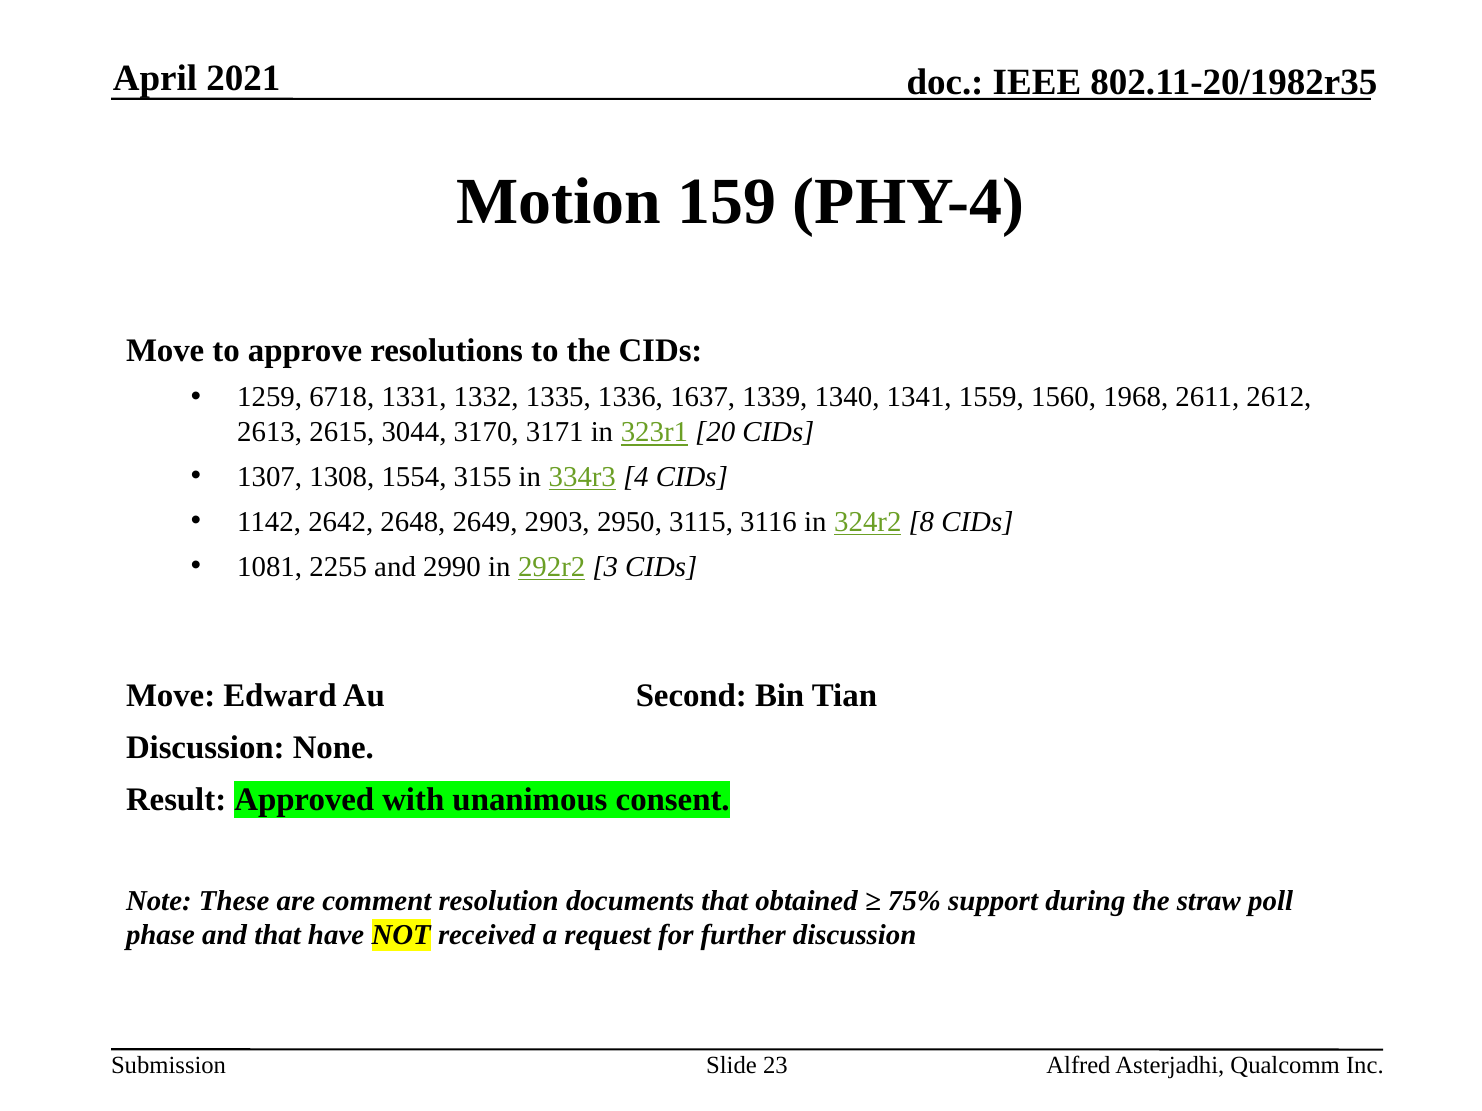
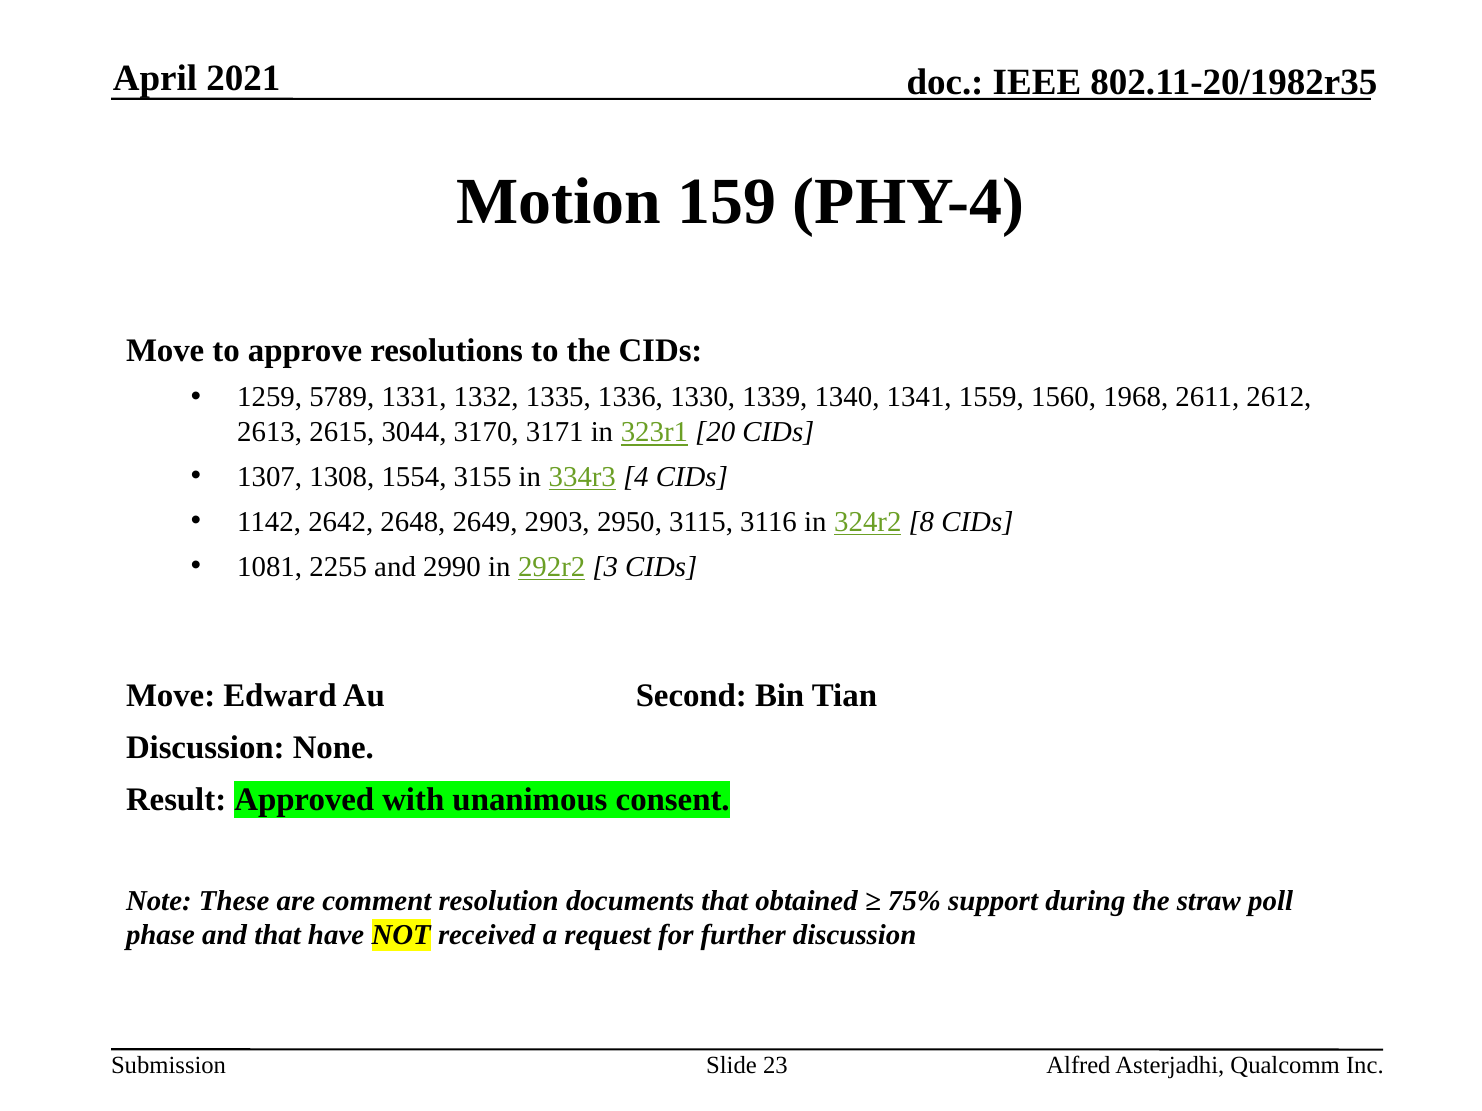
6718: 6718 -> 5789 (342, 398)
1637: 1637 -> 1330 (703, 398)
